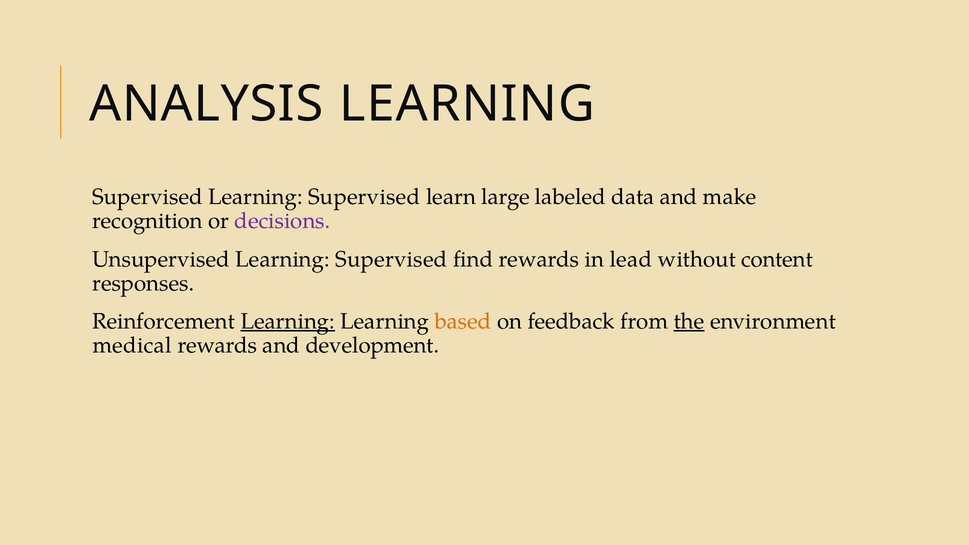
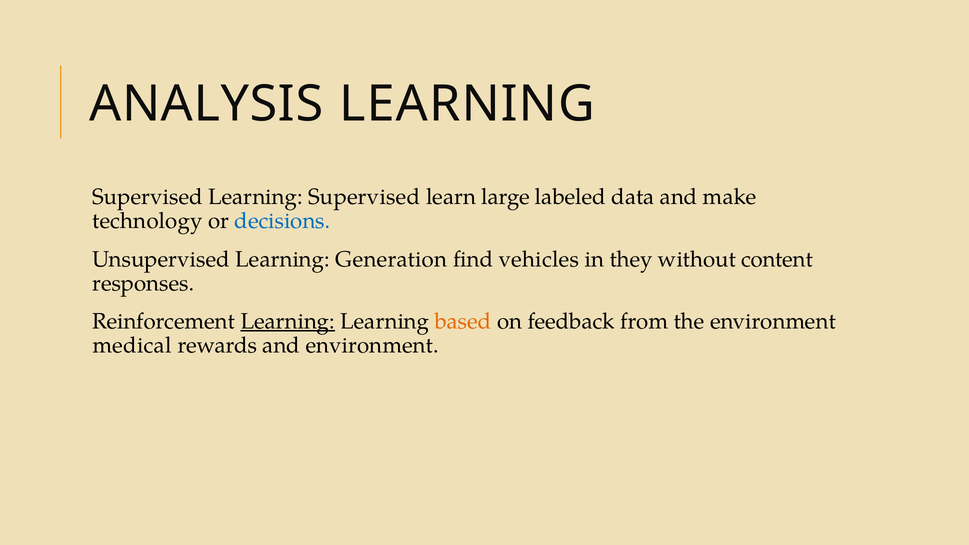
recognition: recognition -> technology (147, 221)
decisions colour: purple -> blue (282, 221)
Unsupervised Learning Supervised: Supervised -> Generation (391, 259)
find rewards: rewards -> vehicles (539, 259)
lead: lead -> they (631, 259)
the underline: present -> none (689, 321)
and development: development -> environment (372, 345)
